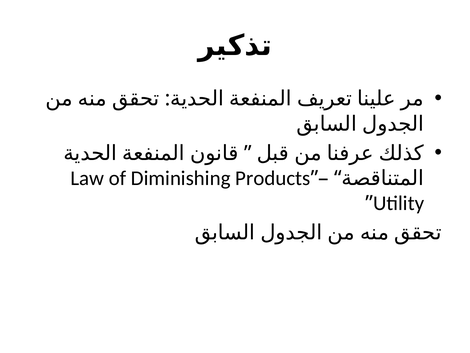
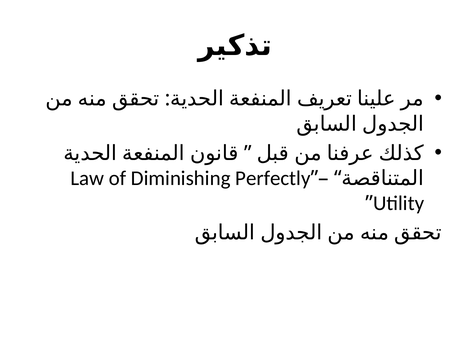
Products: Products -> Perfectly (273, 178)
